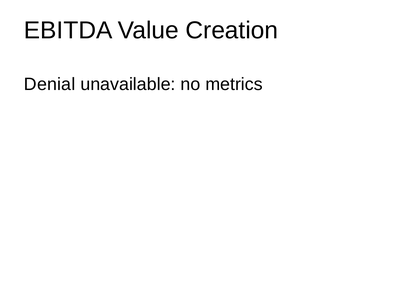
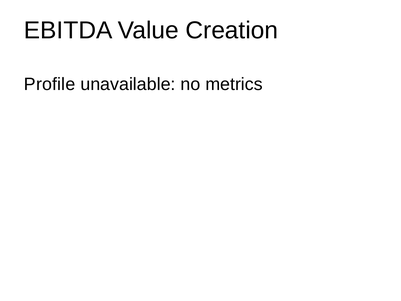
Denial: Denial -> Profile (50, 84)
